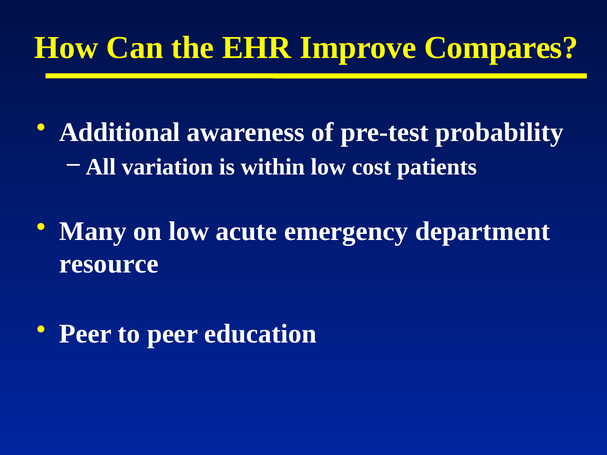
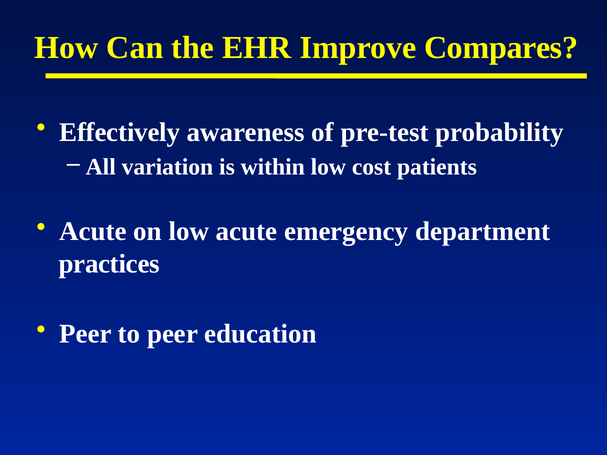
Additional: Additional -> Effectively (120, 132)
Many: Many -> Acute (93, 232)
resource: resource -> practices (109, 264)
